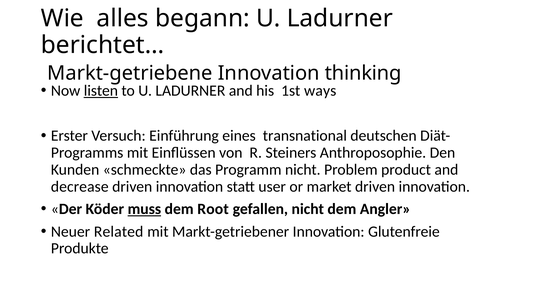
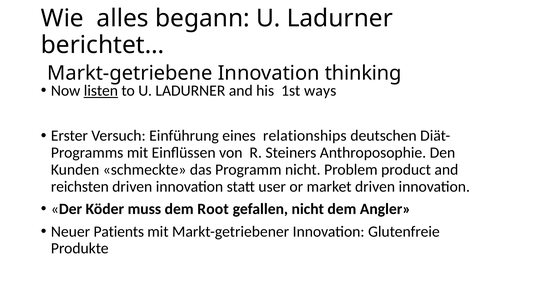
transnational: transnational -> relationships (305, 136)
decrease: decrease -> reichsten (80, 186)
muss underline: present -> none (144, 209)
Related: Related -> Patients (119, 231)
